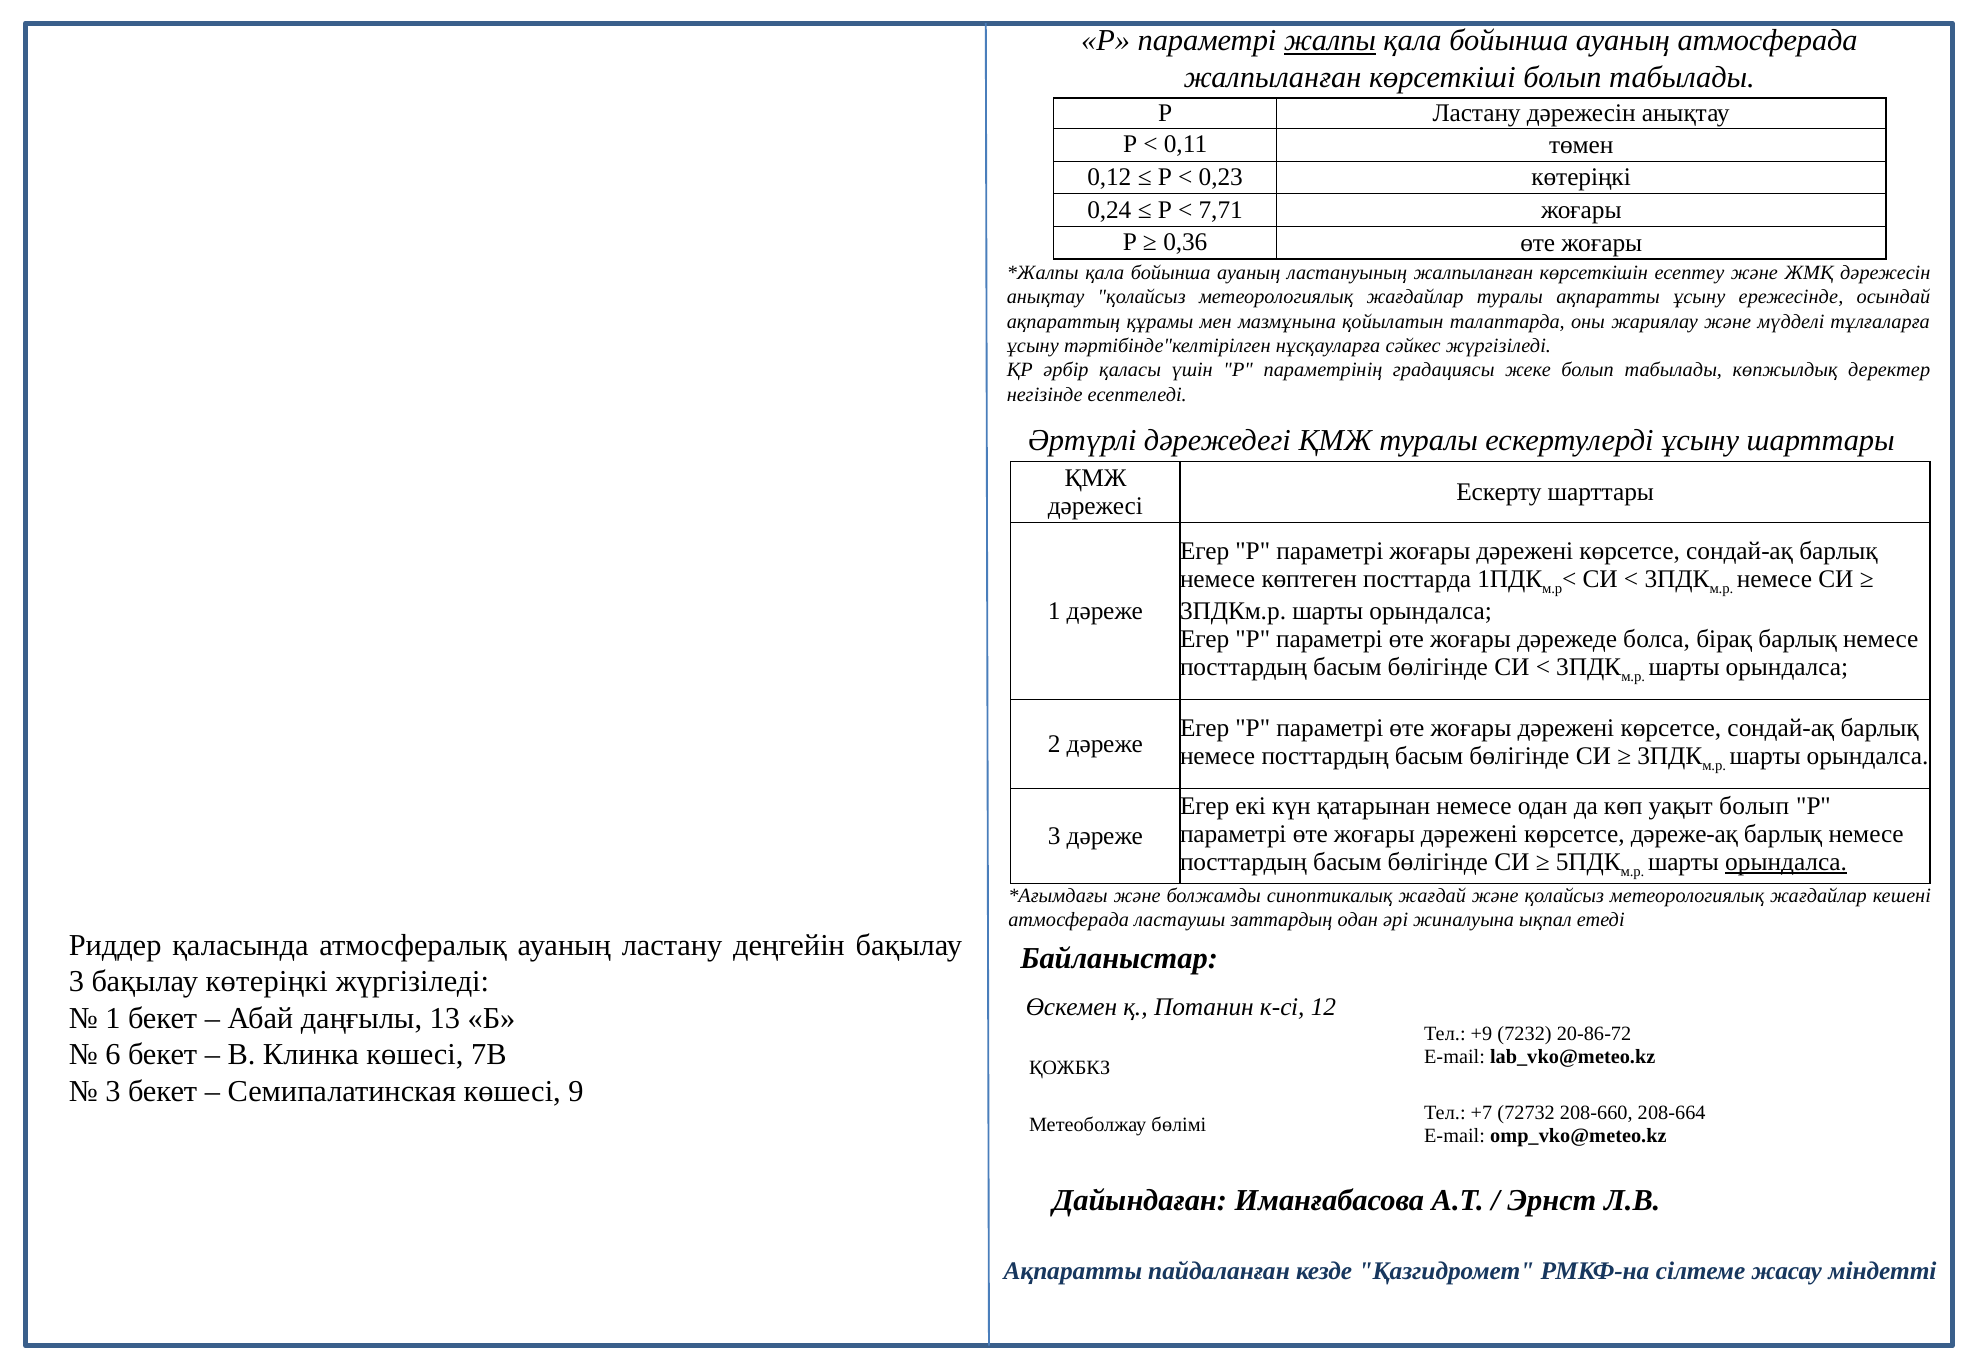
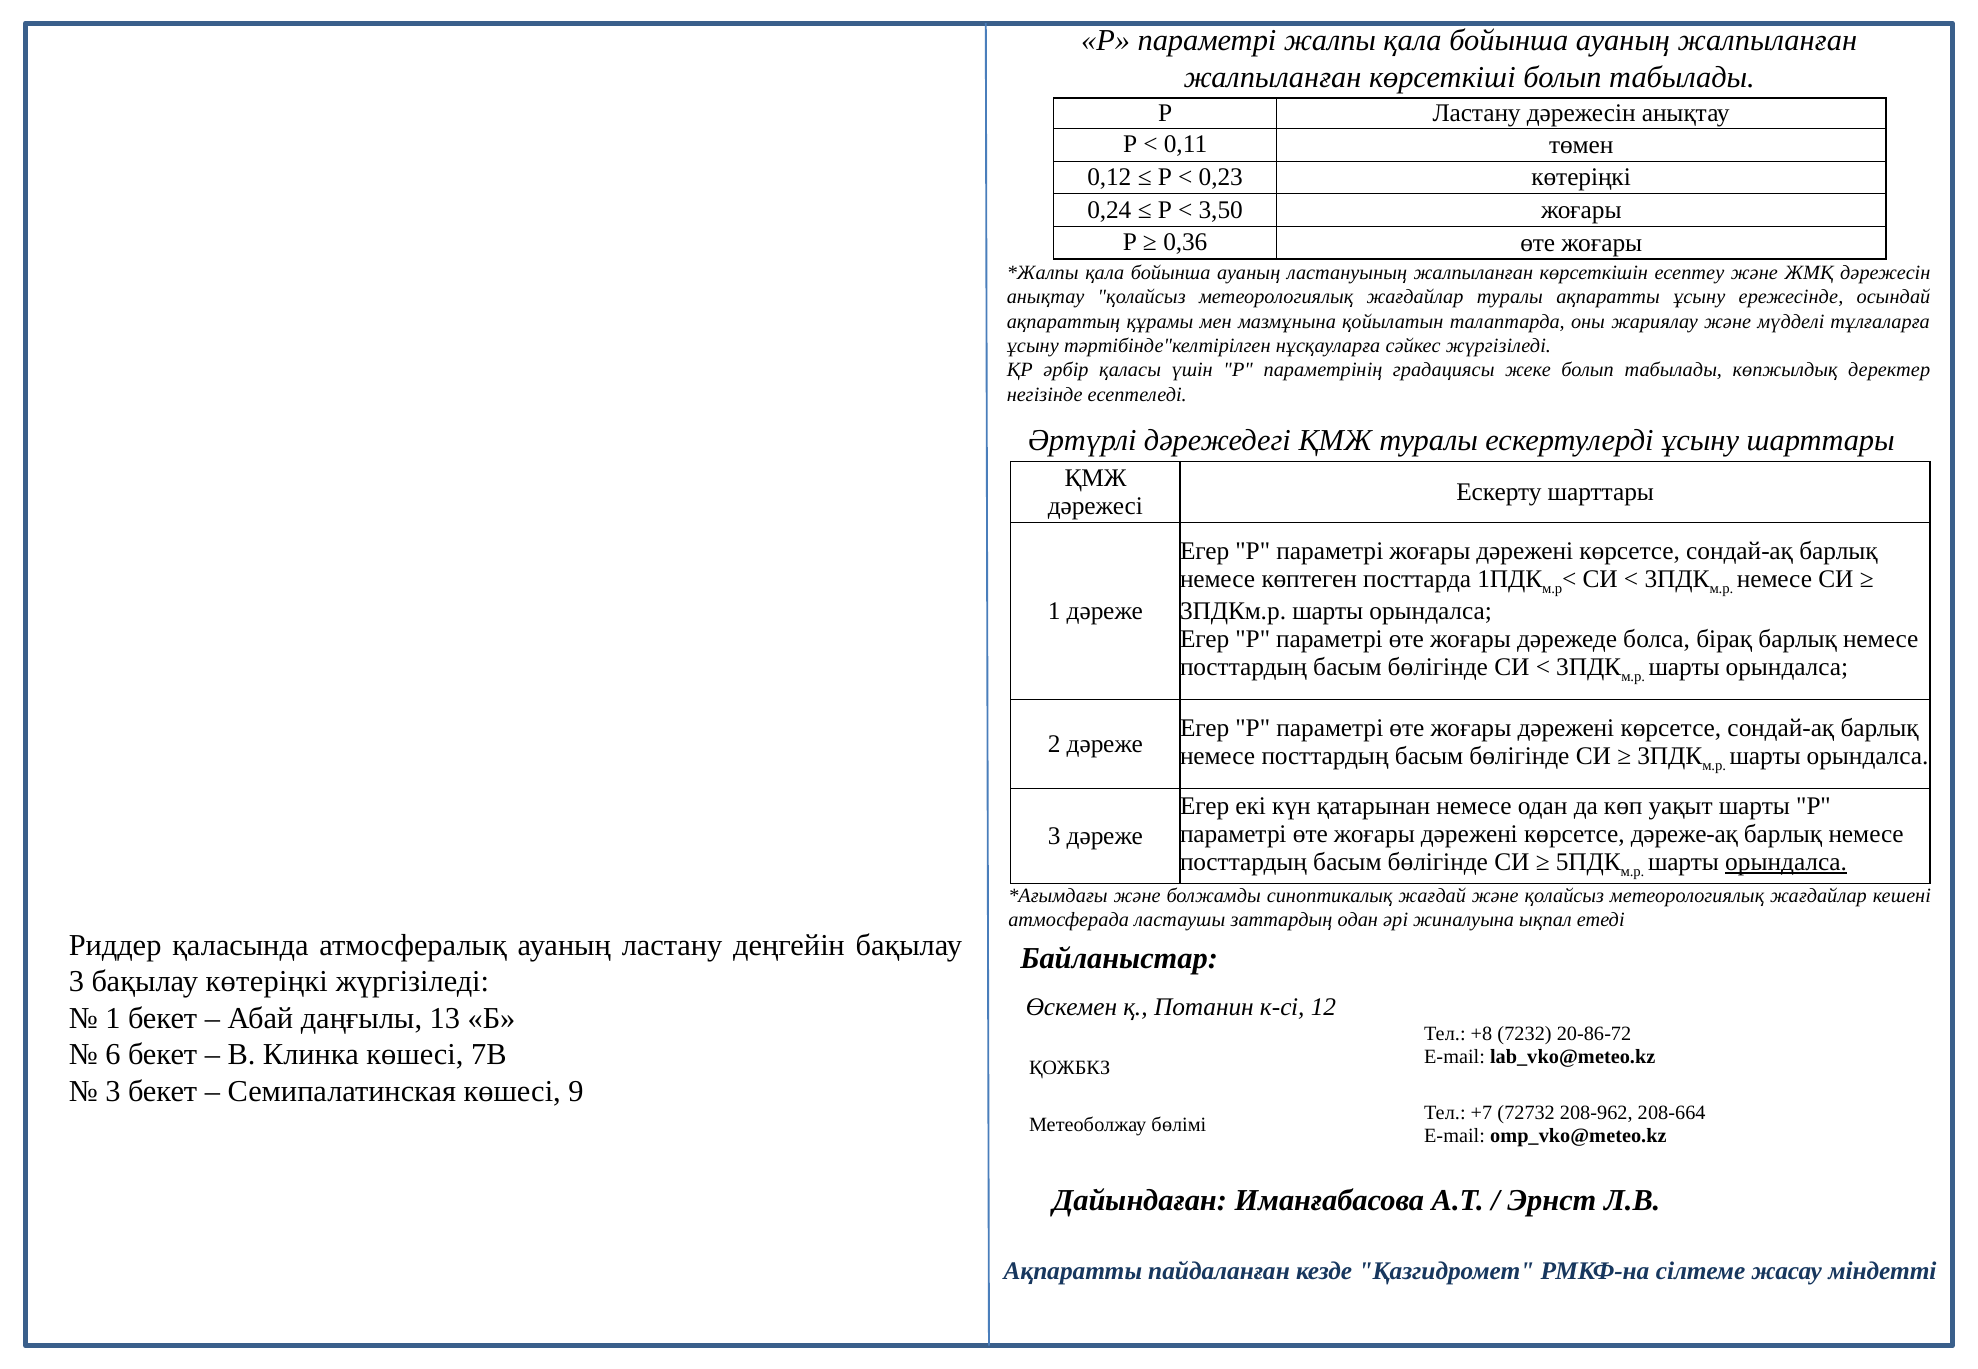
жалпы underline: present -> none (1330, 41)
ауаның атмосферада: атмосферада -> жалпыланған (1767, 41)
7,71: 7,71 -> 3,50 (1221, 210)
уақыт болып: болып -> шарты (1754, 806)
+9: +9 -> +8 (1481, 1034)
208-660: 208-660 -> 208-962 (1596, 1113)
